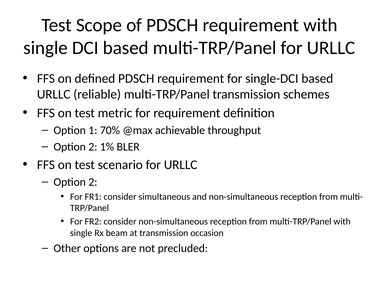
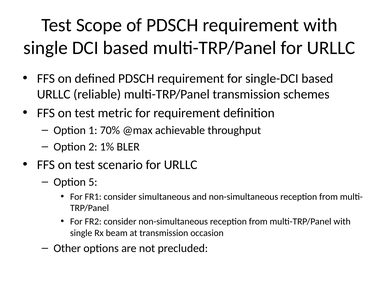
2: 2 -> 5 (93, 182)
